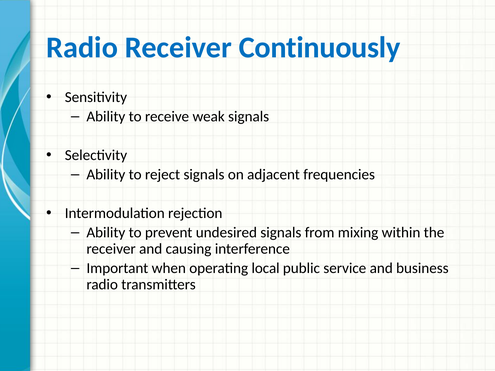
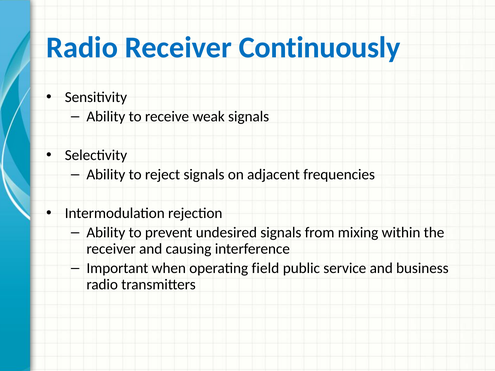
local: local -> field (265, 268)
